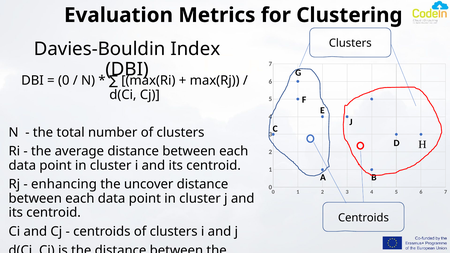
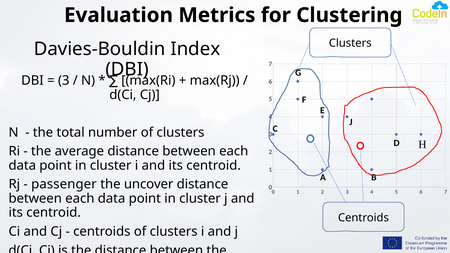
0: 0 -> 3 (64, 81)
enhancing: enhancing -> passenger (64, 184)
